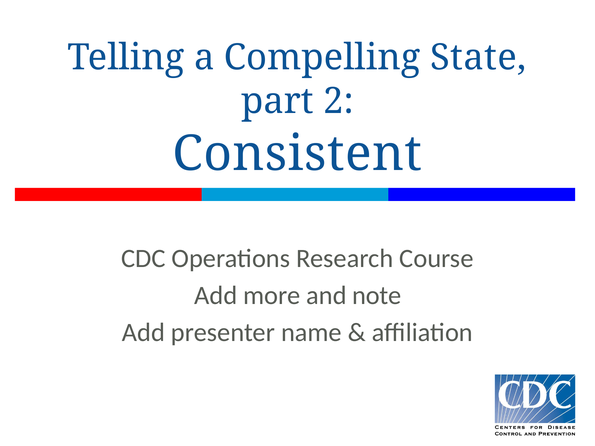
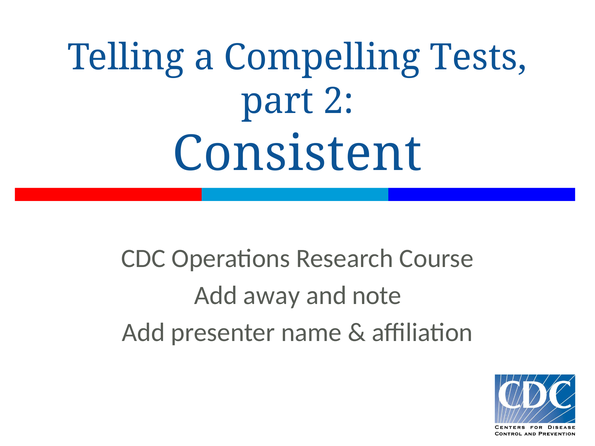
State: State -> Tests (478, 58)
more: more -> away (272, 296)
